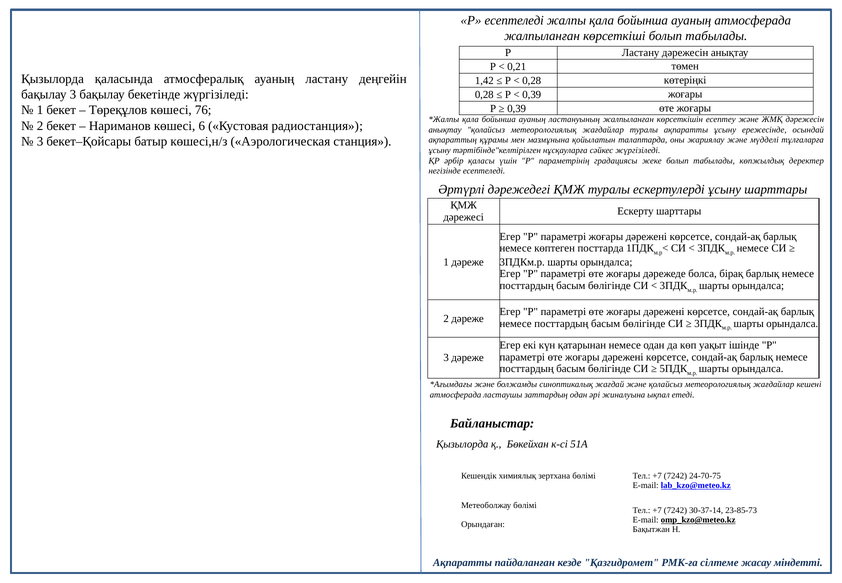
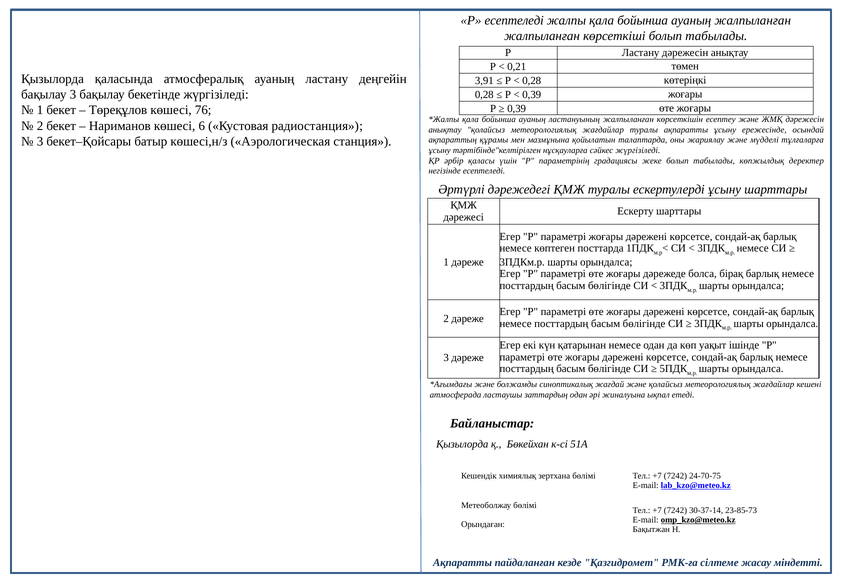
ауаның атмосферада: атмосферада -> жалпыланған (753, 20)
1,42: 1,42 -> 3,91 (484, 81)
